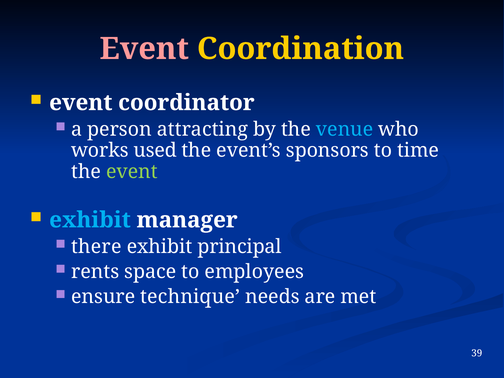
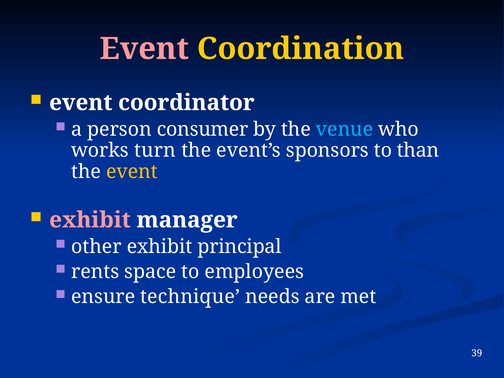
attracting: attracting -> consumer (203, 129)
used: used -> turn (155, 151)
time: time -> than (418, 151)
event colour: light green -> yellow (132, 172)
exhibit colour: light blue -> pink (90, 220)
there: there -> other (96, 247)
